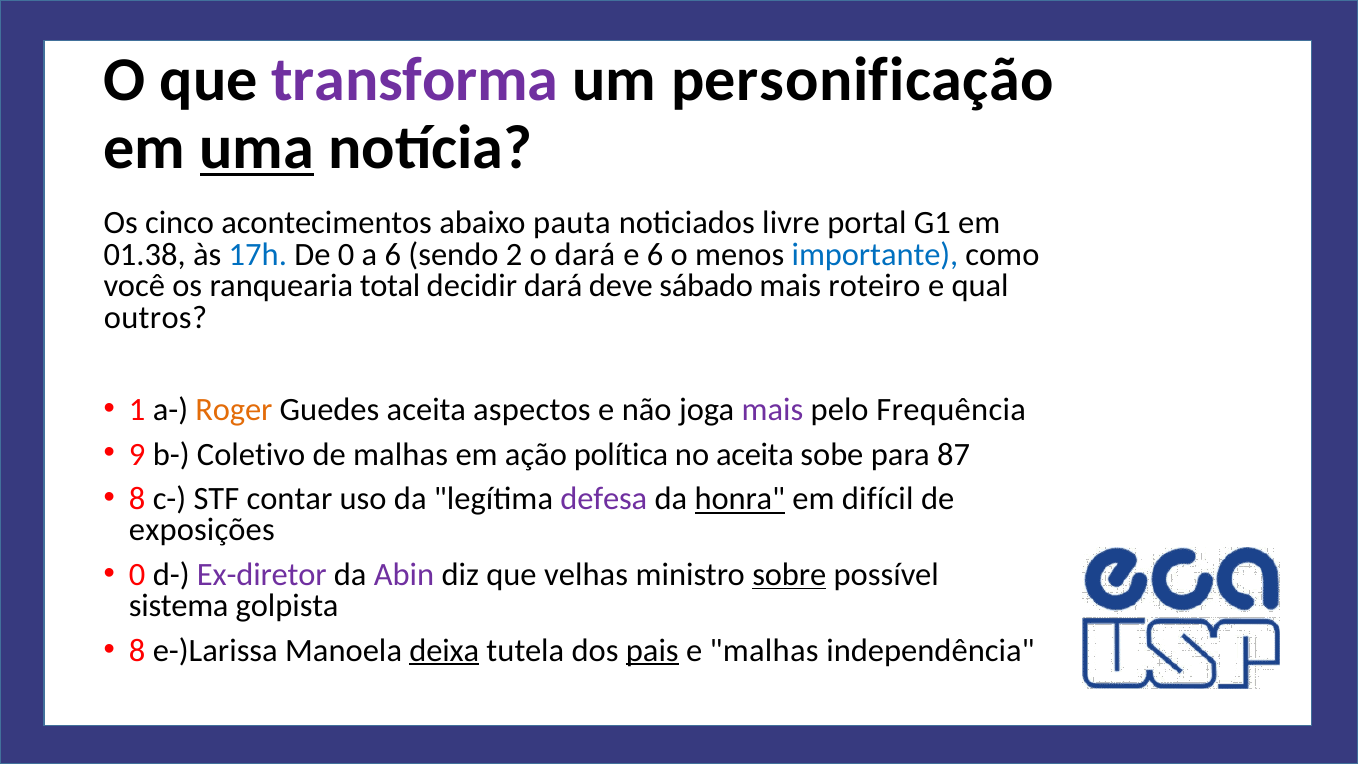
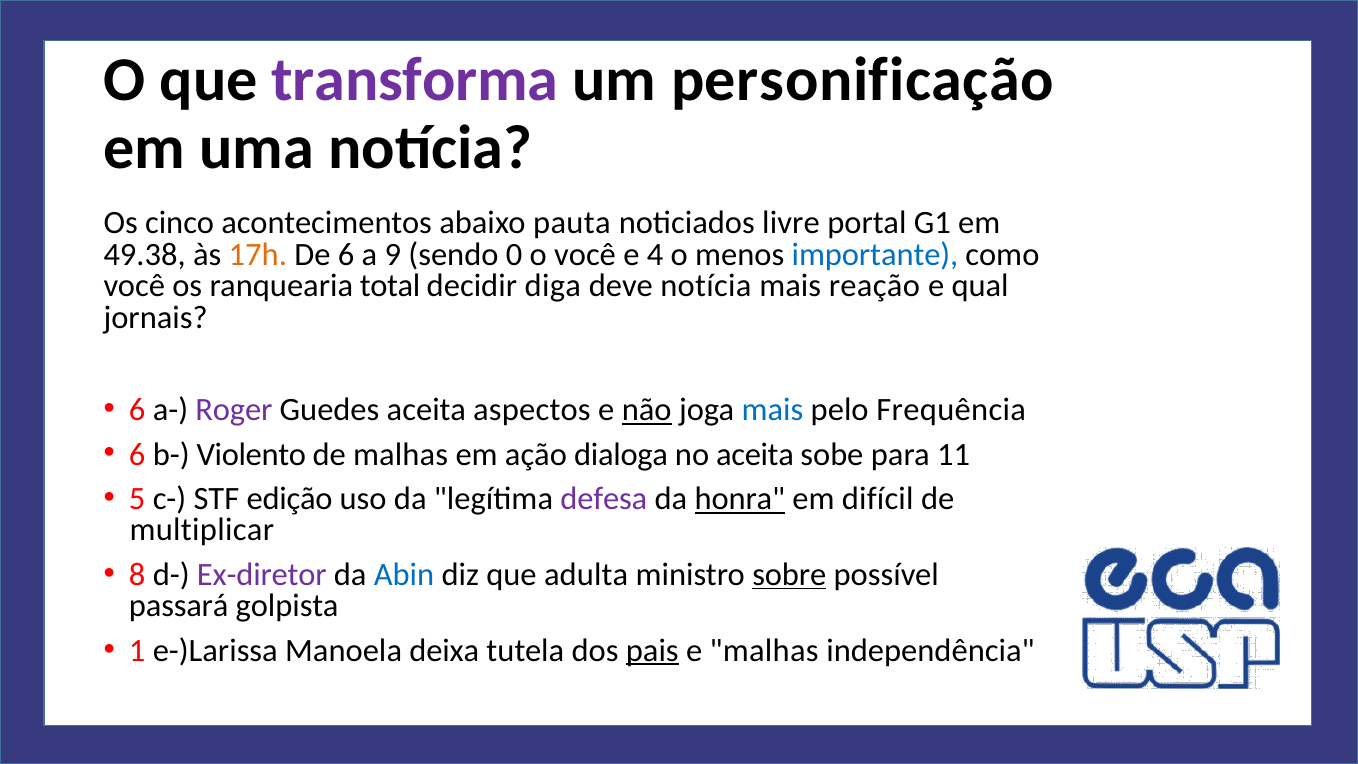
uma underline: present -> none (257, 148)
01.38: 01.38 -> 49.38 (145, 255)
17h colour: blue -> orange (258, 255)
De 0: 0 -> 6 (346, 255)
a 6: 6 -> 9 (393, 255)
2: 2 -> 0 (514, 255)
o dará: dará -> você (585, 255)
e 6: 6 -> 4 (655, 255)
decidir dará: dará -> diga (553, 286)
deve sábado: sábado -> notícia (706, 286)
roteiro: roteiro -> reação (874, 286)
outros: outros -> jornais (156, 318)
1: 1 -> 6 (137, 410)
Roger colour: orange -> purple (234, 410)
não underline: none -> present (647, 410)
mais colour: purple -> blue (772, 410)
9: 9 -> 6 (137, 454)
Coletivo: Coletivo -> Violento (251, 454)
política: política -> dialoga (621, 454)
87: 87 -> 11 (954, 454)
8: 8 -> 5 (137, 499)
contar: contar -> edição (290, 499)
exposições: exposições -> multiplicar (202, 530)
0: 0 -> 8 (137, 574)
Abin colour: purple -> blue (404, 574)
velhas: velhas -> adulta (586, 574)
sistema: sistema -> passará (179, 606)
8: 8 -> 1 (137, 650)
deixa underline: present -> none (444, 650)
